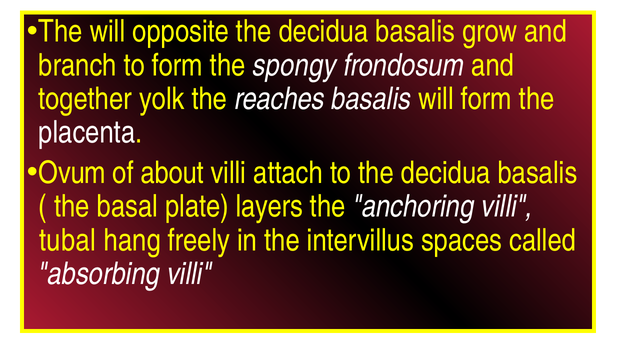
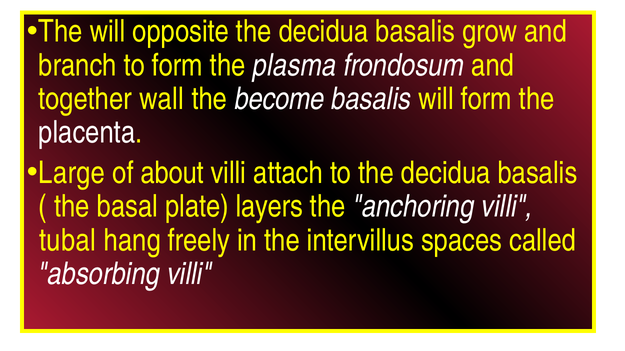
spongy: spongy -> plasma (295, 65)
yolk: yolk -> wall (162, 99)
reaches: reaches -> become (280, 99)
Ovum: Ovum -> Large (72, 173)
